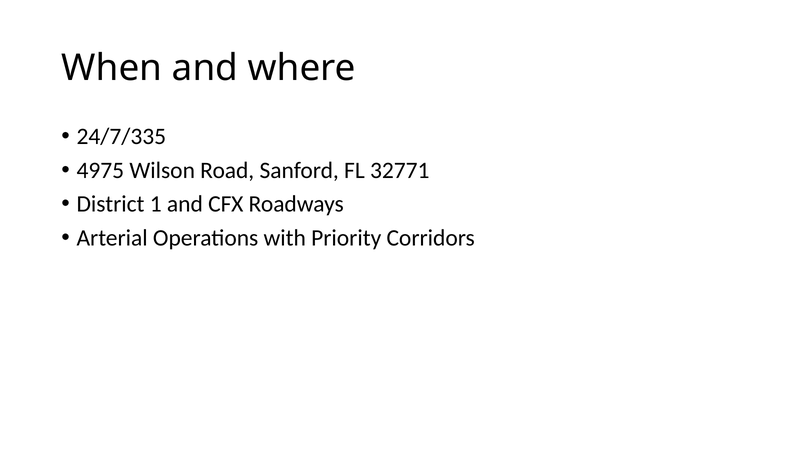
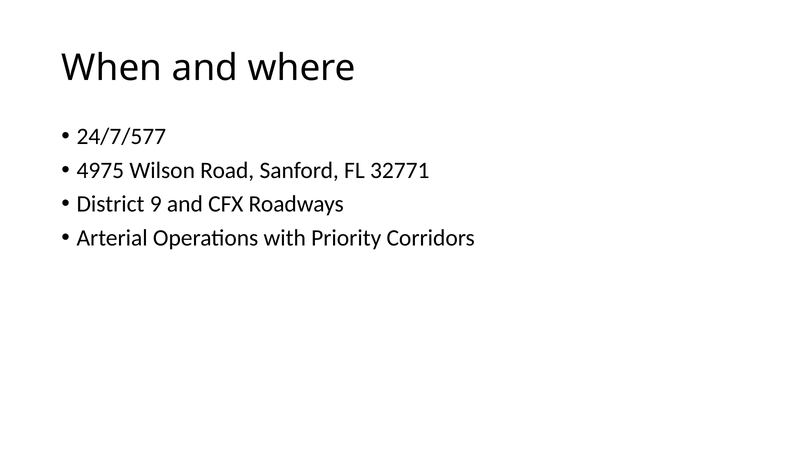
24/7/335: 24/7/335 -> 24/7/577 (121, 136)
1: 1 -> 9 (156, 204)
